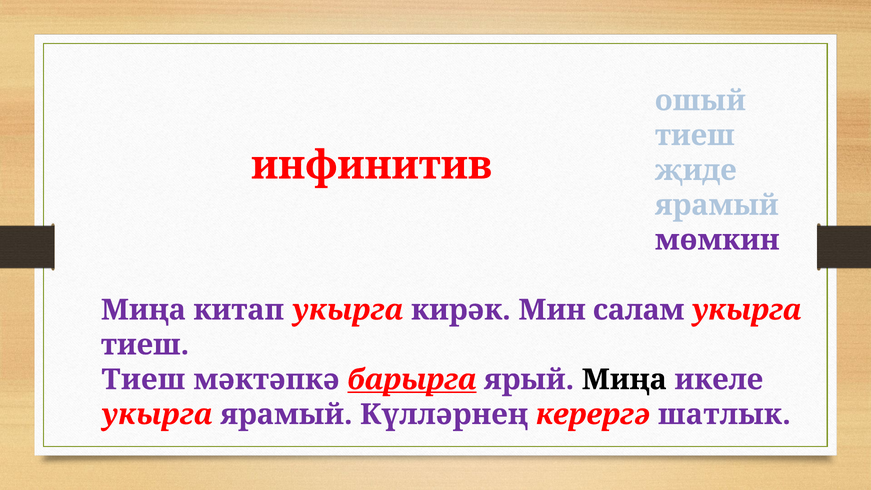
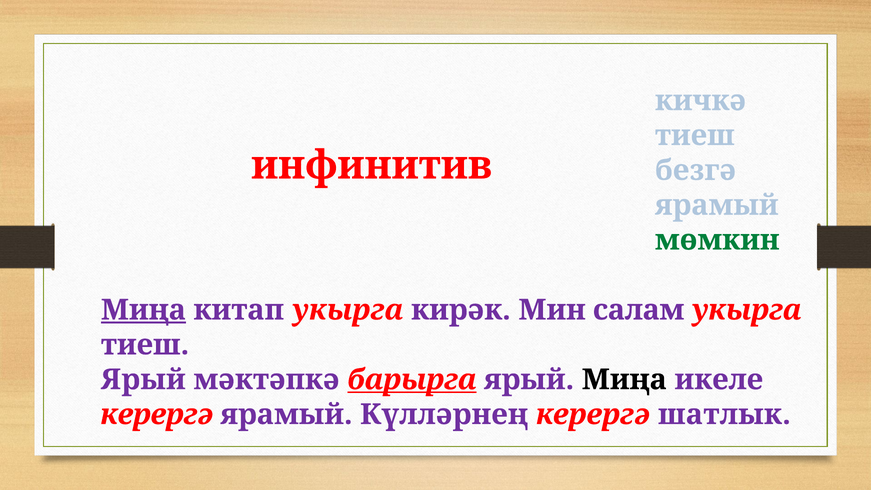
ошый: ошый -> кичкә (701, 101)
җиде: җиде -> безгә (696, 170)
мөмкин colour: purple -> green (717, 240)
Миңа underline: none -> present (143, 310)
Тиеш: Тиеш -> Ярый (143, 380)
укырга: укырга -> керергә (157, 414)
